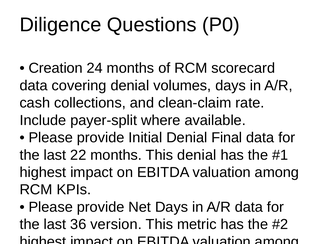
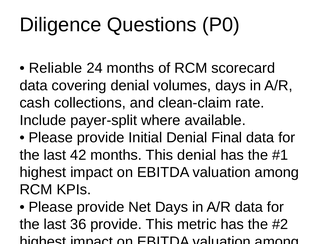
Creation: Creation -> Reliable (55, 68)
22: 22 -> 42 (78, 155)
36 version: version -> provide (116, 225)
